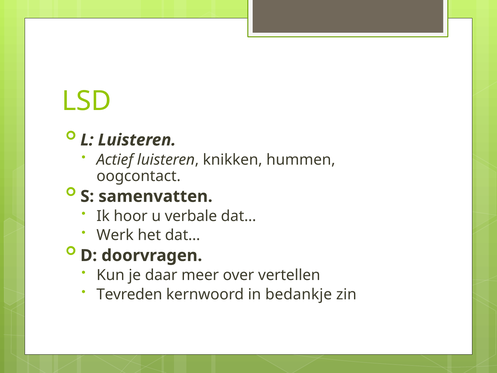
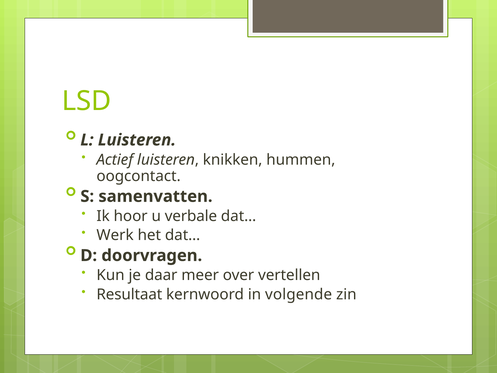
Tevreden: Tevreden -> Resultaat (129, 294)
bedankje: bedankje -> volgende (299, 294)
